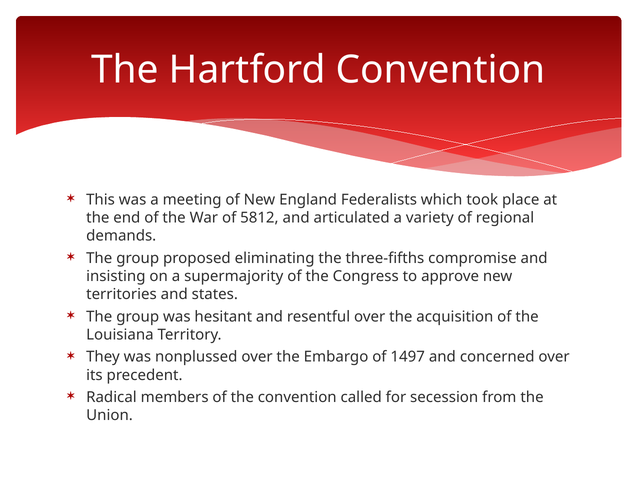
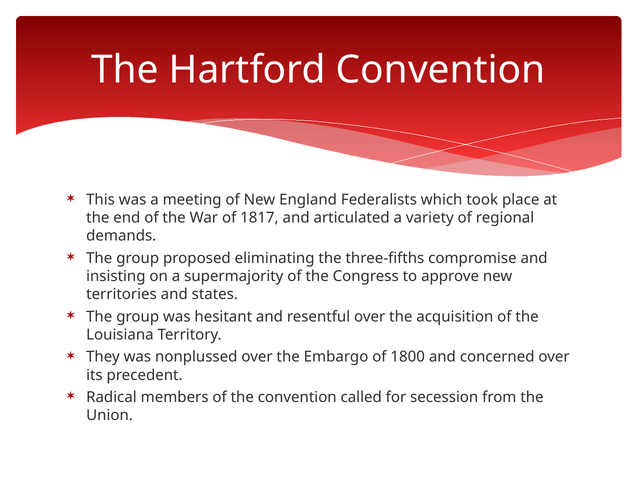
5812: 5812 -> 1817 (259, 218)
1497: 1497 -> 1800 (408, 357)
